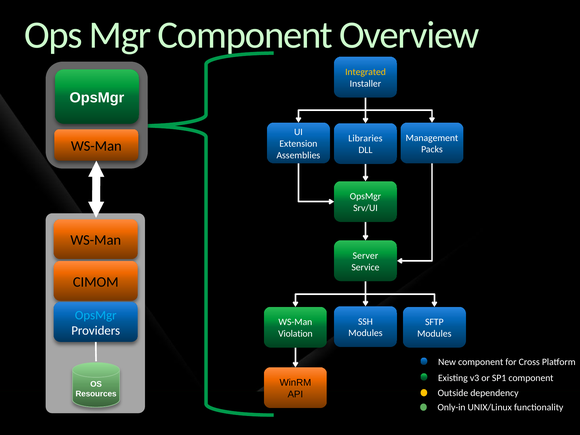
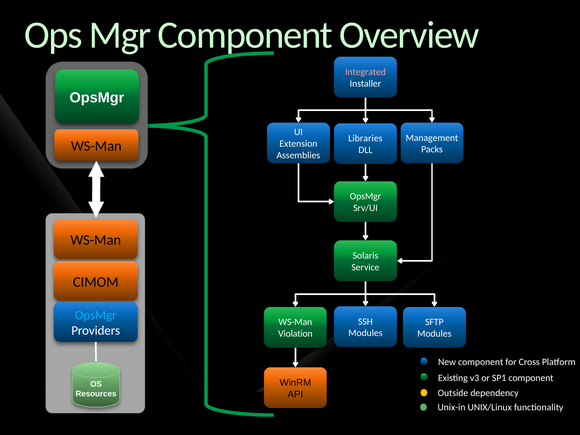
Integrated colour: yellow -> pink (366, 72)
Server: Server -> Solaris (365, 256)
Only-in: Only-in -> Unix-in (451, 407)
